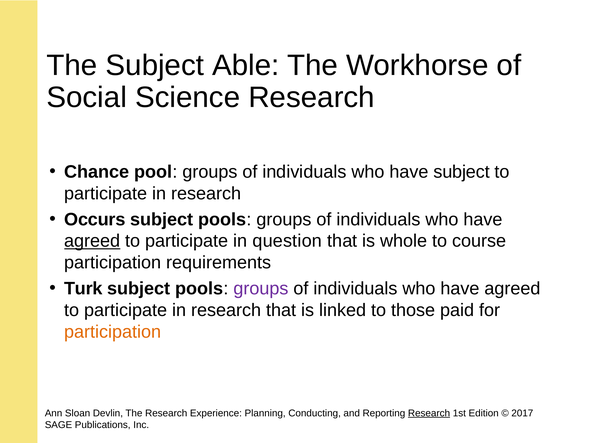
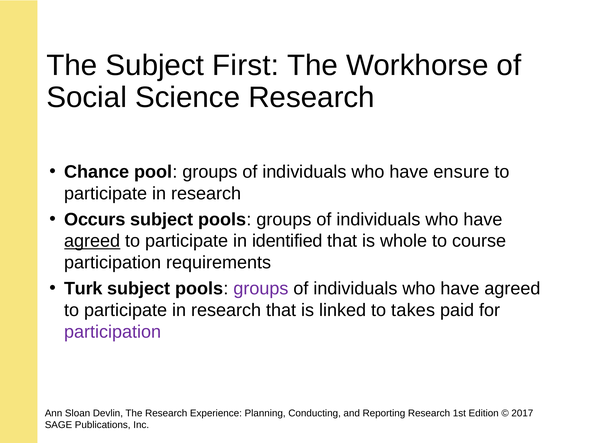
Able: Able -> First (246, 66)
have subject: subject -> ensure (461, 172)
question: question -> identified (287, 241)
those: those -> takes (413, 310)
participation colour: orange -> purple (113, 332)
Research underline: present -> none (429, 413)
